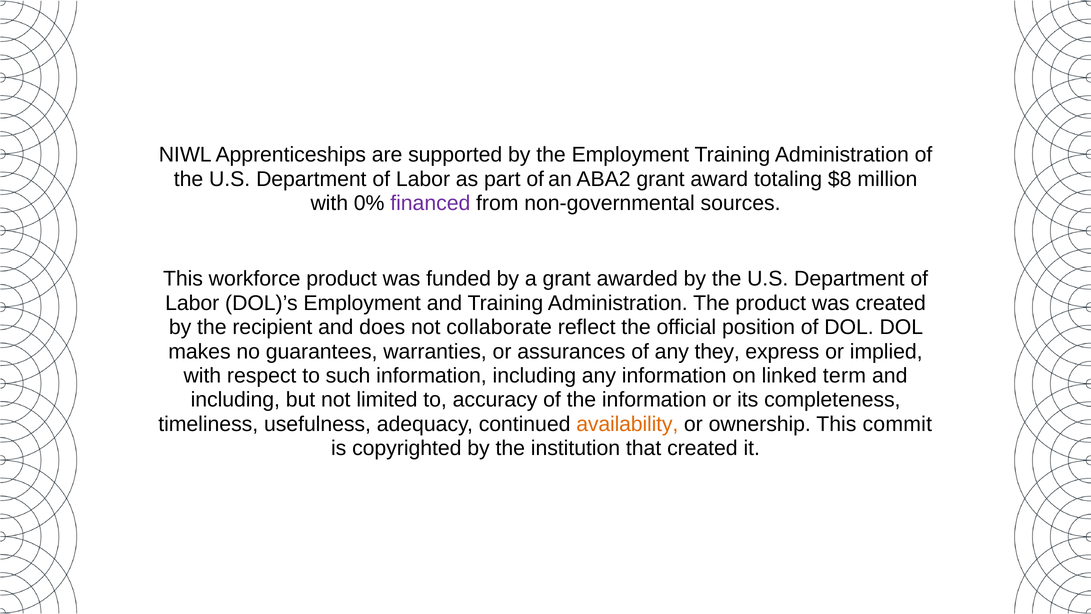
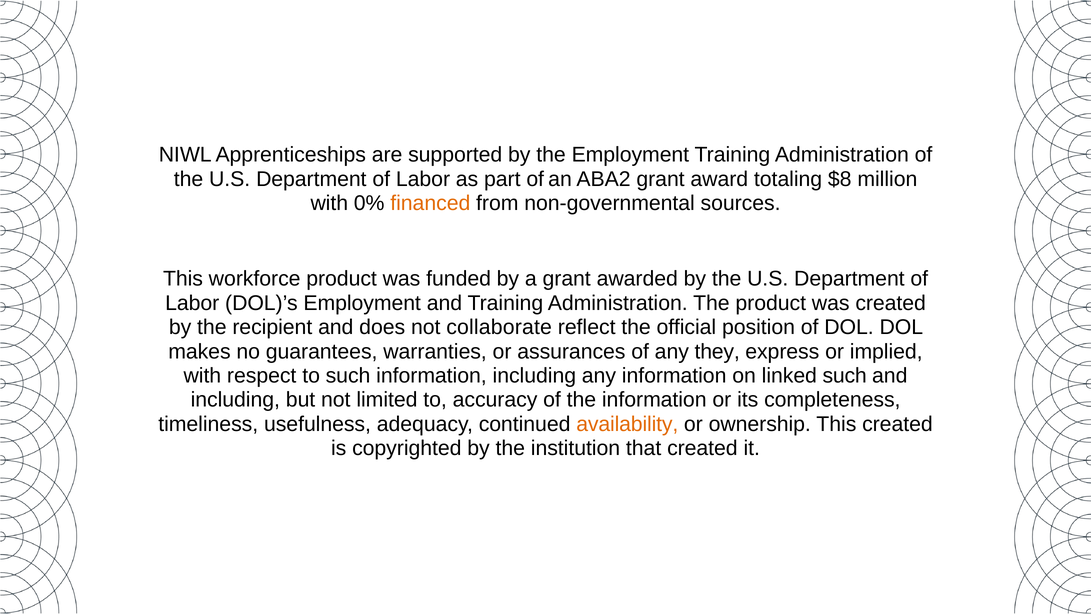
financed colour: purple -> orange (430, 203)
linked term: term -> such (845, 376)
This commit: commit -> created (897, 424)
